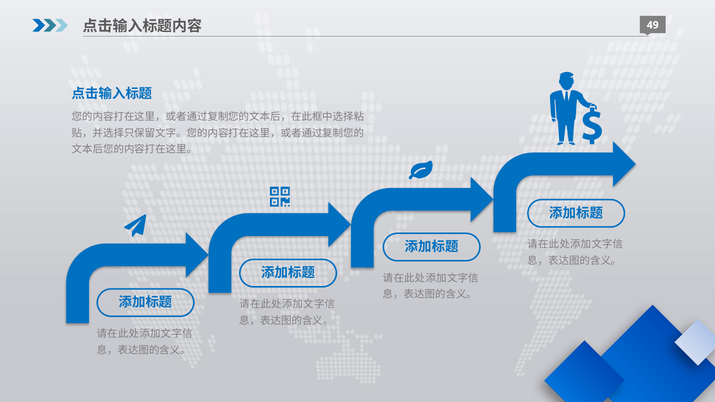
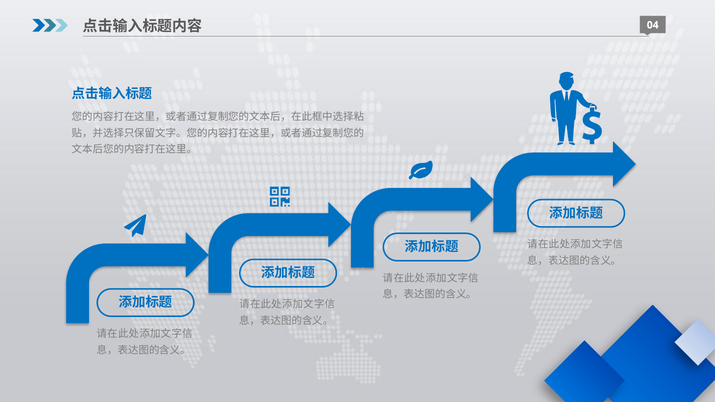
49: 49 -> 04 (653, 25)
